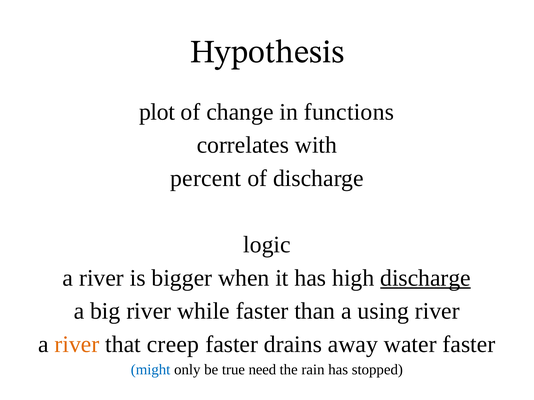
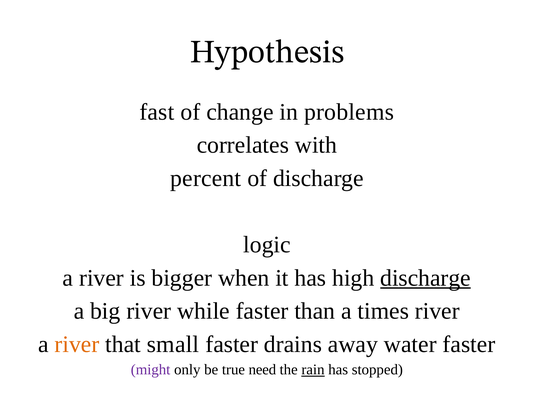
plot: plot -> fast (157, 112)
functions: functions -> problems (349, 112)
using: using -> times (383, 311)
creep: creep -> small (173, 345)
might colour: blue -> purple (151, 370)
rain underline: none -> present (313, 370)
